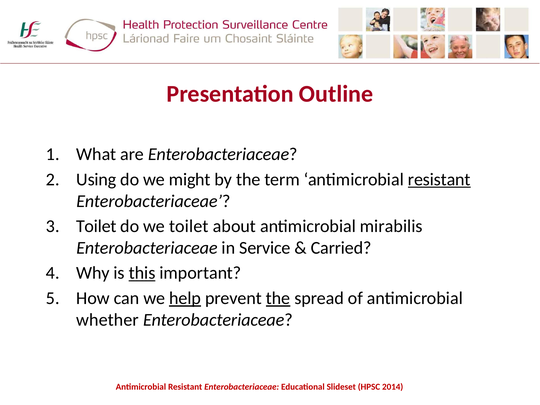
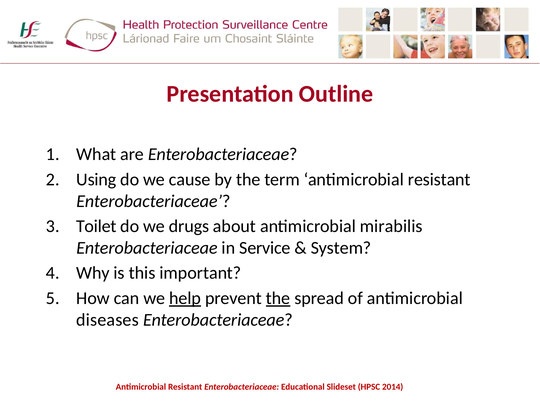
might: might -> cause (190, 179)
resistant underline: present -> none (439, 179)
we toilet: toilet -> drugs (189, 226)
Carried: Carried -> System (341, 248)
this underline: present -> none (142, 273)
whether: whether -> diseases (108, 320)
